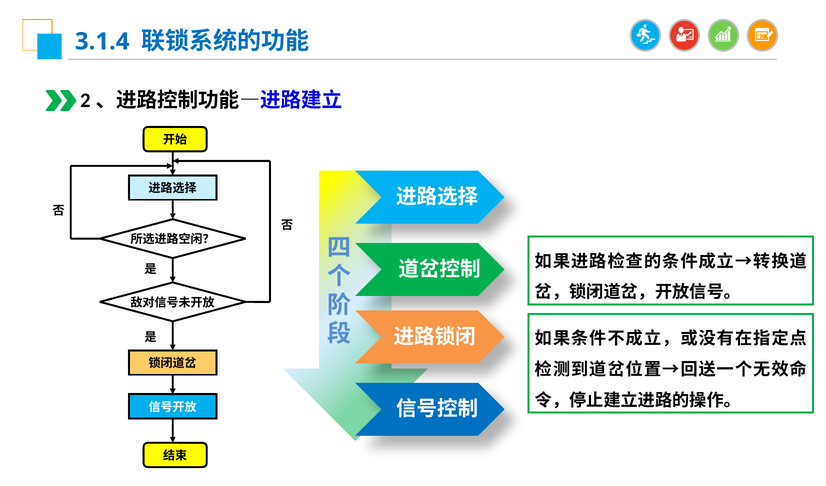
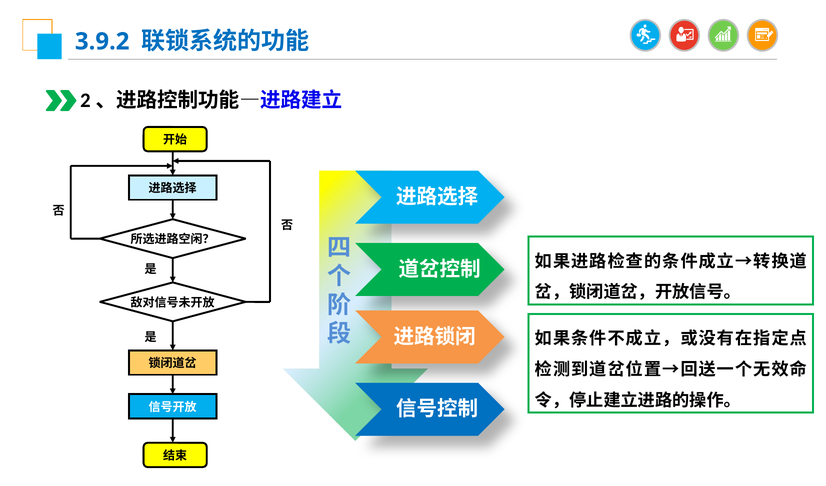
3.1.4: 3.1.4 -> 3.9.2 (102, 41)
